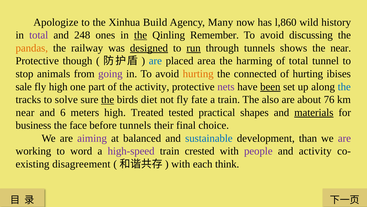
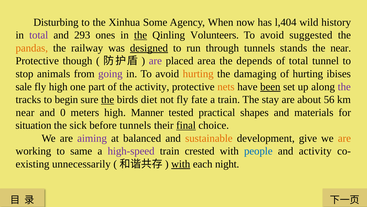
Apologize: Apologize -> Disturbing (56, 22)
Build: Build -> Some (155, 22)
Many: Many -> When (221, 22)
l,860: l,860 -> l,404 (286, 22)
248: 248 -> 293 (82, 35)
Remember: Remember -> Volunteers (215, 35)
discussing: discussing -> suggested (311, 35)
run underline: present -> none (194, 48)
shows: shows -> stands (294, 48)
are colour: blue -> purple (155, 61)
harming: harming -> depends (254, 61)
connected: connected -> damaging (255, 74)
nets colour: purple -> orange (226, 86)
the colour: blue -> purple (344, 86)
solve: solve -> begin (66, 99)
also: also -> stay (270, 99)
76: 76 -> 56 (329, 99)
6: 6 -> 0 (63, 112)
Treated: Treated -> Manner (147, 112)
materials underline: present -> none (314, 112)
business: business -> situation (33, 125)
face: face -> sick (78, 125)
final underline: none -> present (186, 125)
sustainable colour: blue -> orange (209, 138)
than: than -> give (308, 138)
are colour: purple -> orange (344, 138)
word: word -> same (81, 151)
people colour: purple -> blue (258, 151)
disagreement: disagreement -> unnecessarily (81, 164)
with underline: none -> present (181, 164)
think: think -> night (227, 164)
